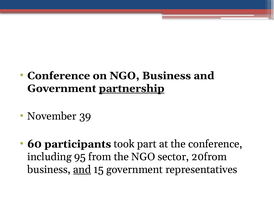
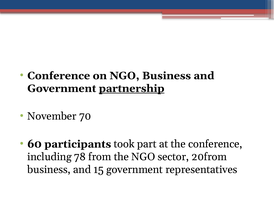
39: 39 -> 70 (85, 117)
95: 95 -> 78 (80, 157)
and underline: present -> none (82, 170)
